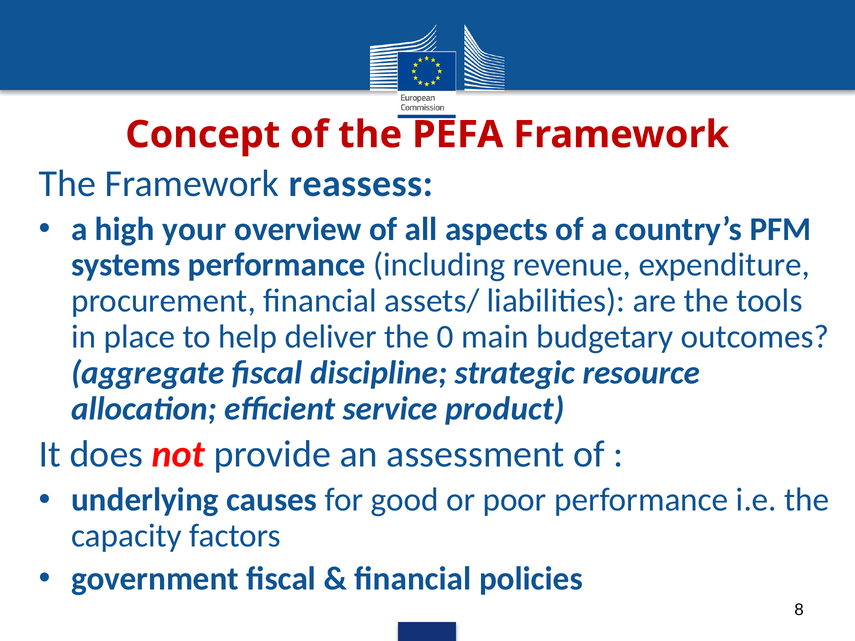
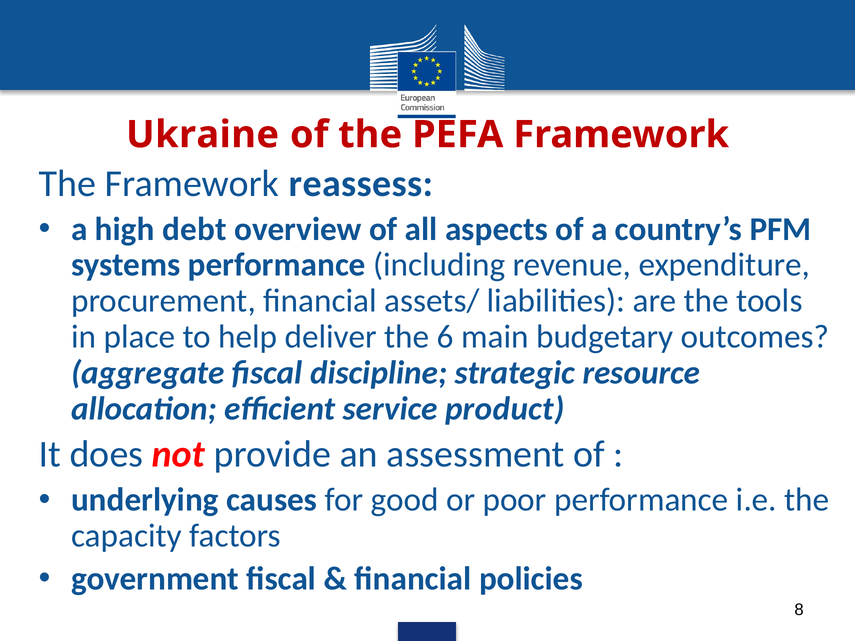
Concept: Concept -> Ukraine (203, 135)
your: your -> debt (194, 229)
0: 0 -> 6 (445, 337)
